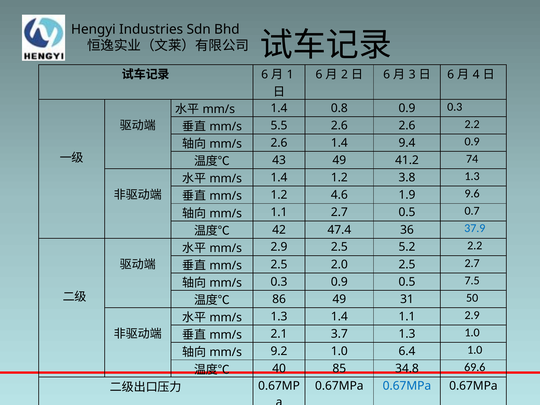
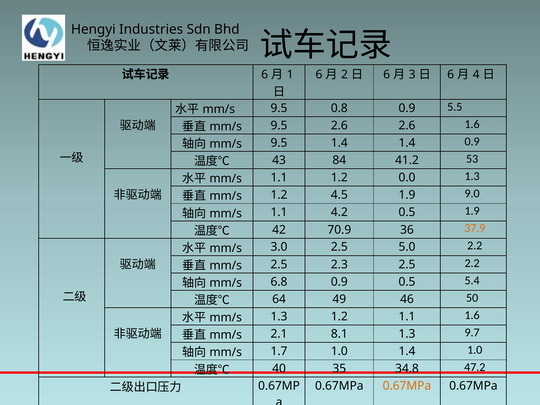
1.4: 1.4 -> 9.5 (279, 108)
0.9 0.3: 0.3 -> 5.5 (455, 107)
5.5: 5.5 -> 9.5 (279, 125)
2.6 2.2: 2.2 -> 1.6 (472, 124)
2.6: 2.6 -> 9.5 (279, 143)
1.4 9.4: 9.4 -> 1.4 (407, 143)
43 49: 49 -> 84 (339, 160)
74: 74 -> 53 (472, 159)
1.4: 1.4 -> 1.1 (279, 178)
3.8: 3.8 -> 0.0 (407, 178)
4.6: 4.6 -> 4.5 (339, 195)
9.6: 9.6 -> 9.0 (472, 194)
1.1 2.7: 2.7 -> 4.2 (339, 212)
0.5 0.7: 0.7 -> 1.9 (472, 211)
47.4: 47.4 -> 70.9 (339, 230)
37.9 colour: blue -> orange (475, 228)
2.9: 2.9 -> 3.0 (279, 247)
5.2: 5.2 -> 5.0 (407, 247)
2.0: 2.0 -> 2.3 (339, 264)
2.5 2.7: 2.7 -> 2.2 (472, 263)
0.3: 0.3 -> 6.8 (279, 282)
7.5: 7.5 -> 5.4 (472, 280)
86: 86 -> 64 (279, 299)
31: 31 -> 46 (407, 299)
1.3 1.4: 1.4 -> 1.2 (339, 316)
1.1 2.9: 2.9 -> 1.6 (472, 315)
3.7: 3.7 -> 8.1 (339, 334)
1.3 1.0: 1.0 -> 9.7 (472, 333)
9.2: 9.2 -> 1.7 (279, 351)
1.0 6.4: 6.4 -> 1.4 (407, 351)
85: 85 -> 35 (339, 369)
69.6: 69.6 -> 47.2 (475, 367)
0.67MPa colour: blue -> orange (407, 386)
